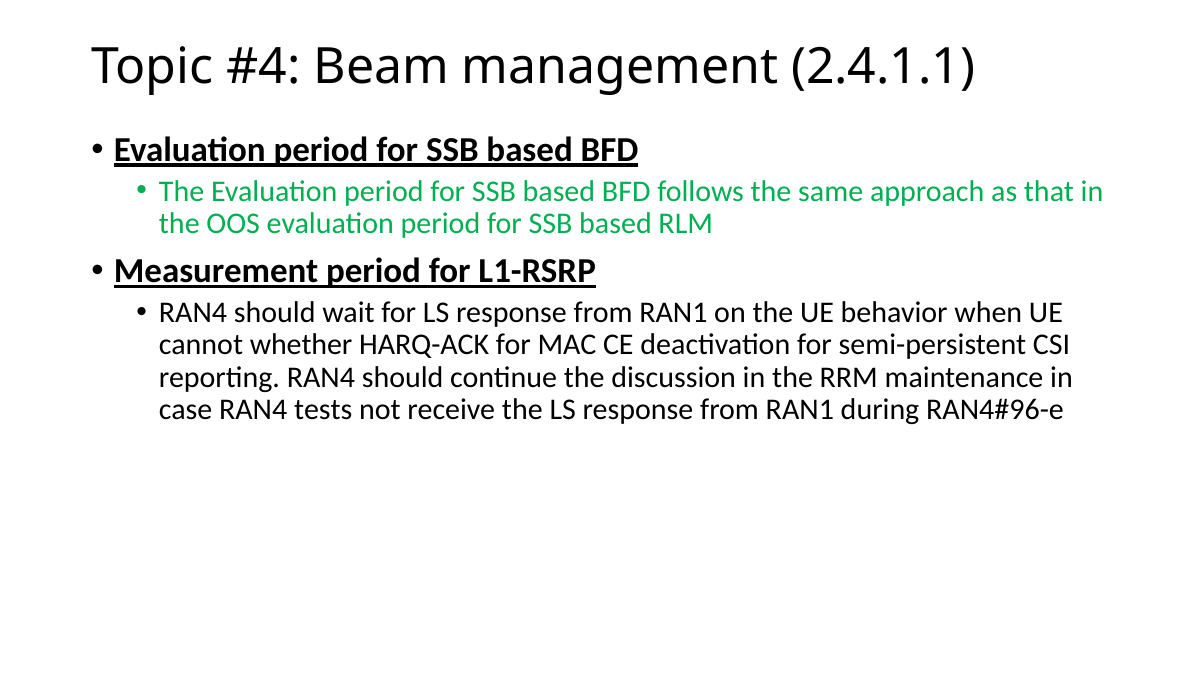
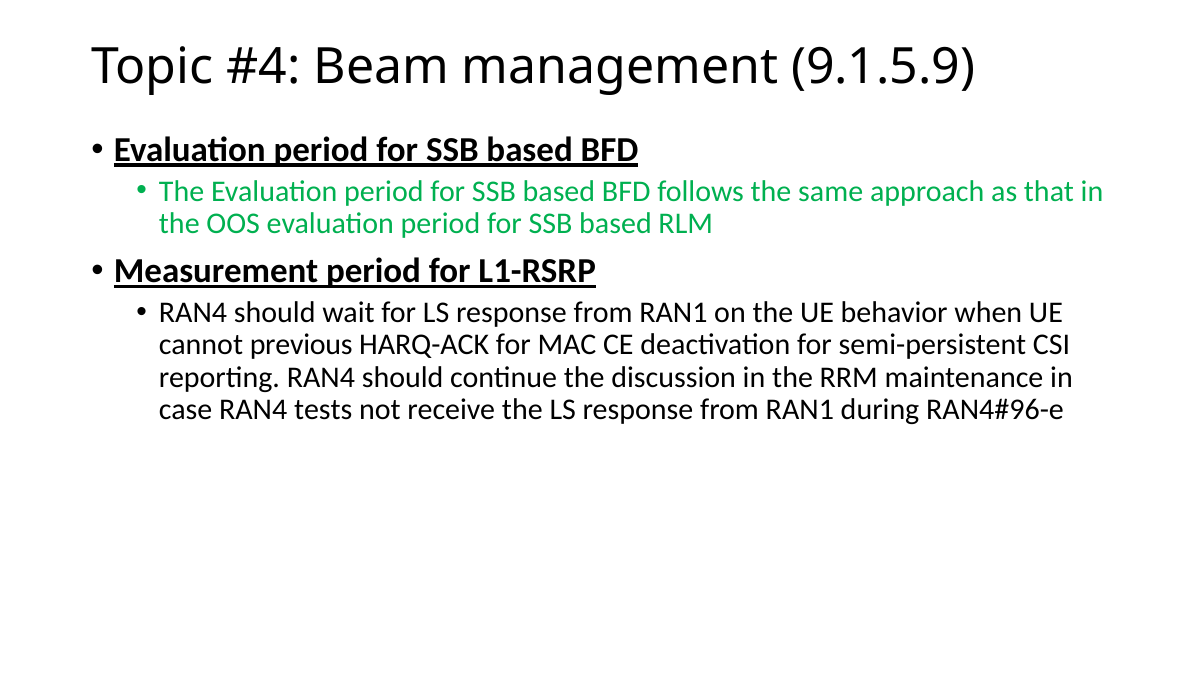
2.4.1.1: 2.4.1.1 -> 9.1.5.9 (883, 67)
whether: whether -> previous (301, 345)
